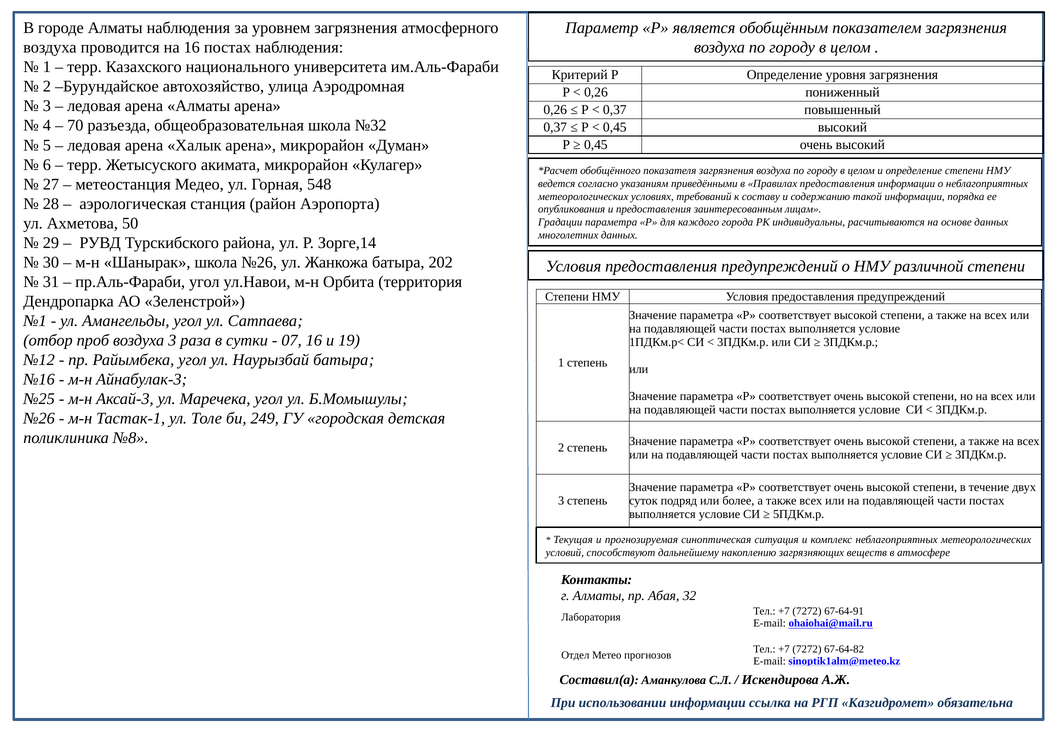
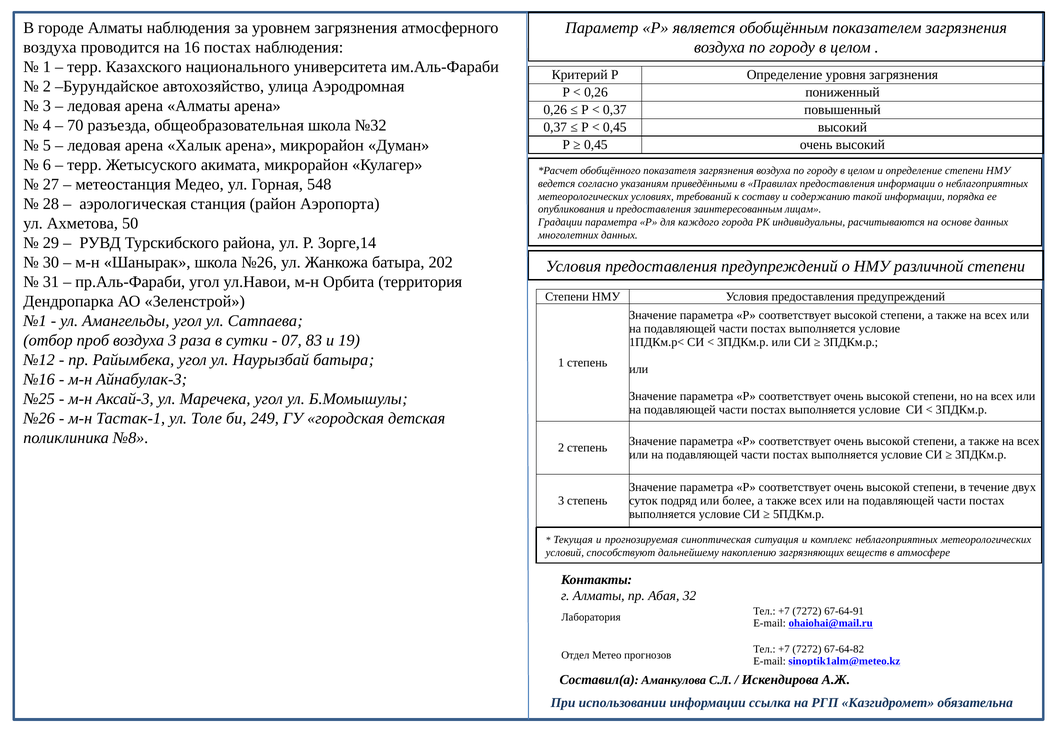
07 16: 16 -> 83 (314, 340)
